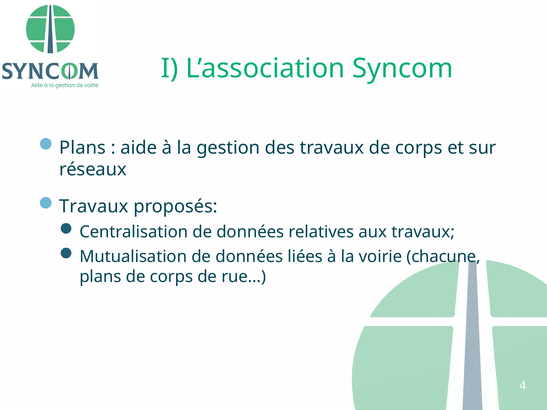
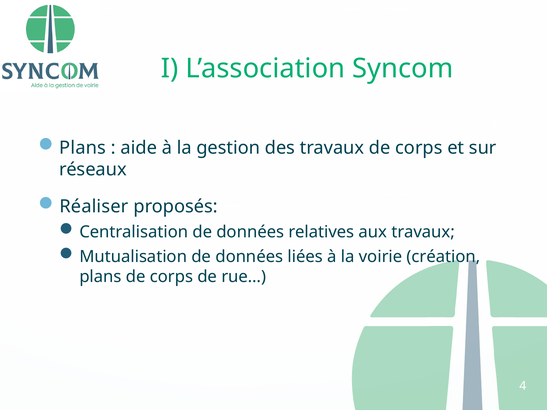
Travaux: Travaux -> Réaliser (94, 207)
chacune: chacune -> création (444, 257)
